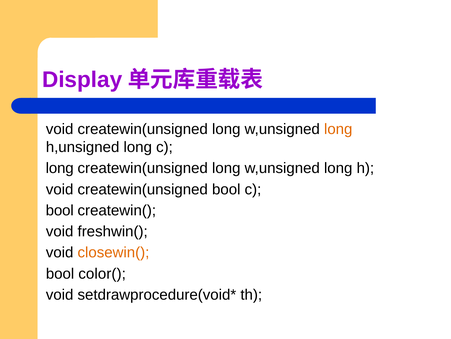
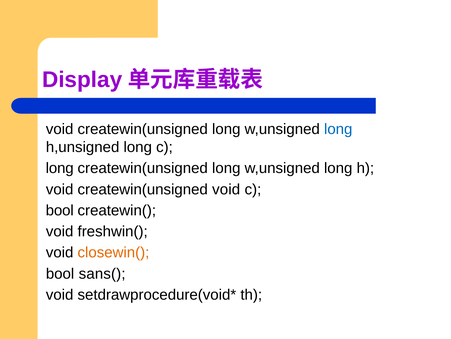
long colour: orange -> blue (338, 129)
createwin(unsigned bool: bool -> void (226, 189)
color(: color( -> sans( (102, 273)
